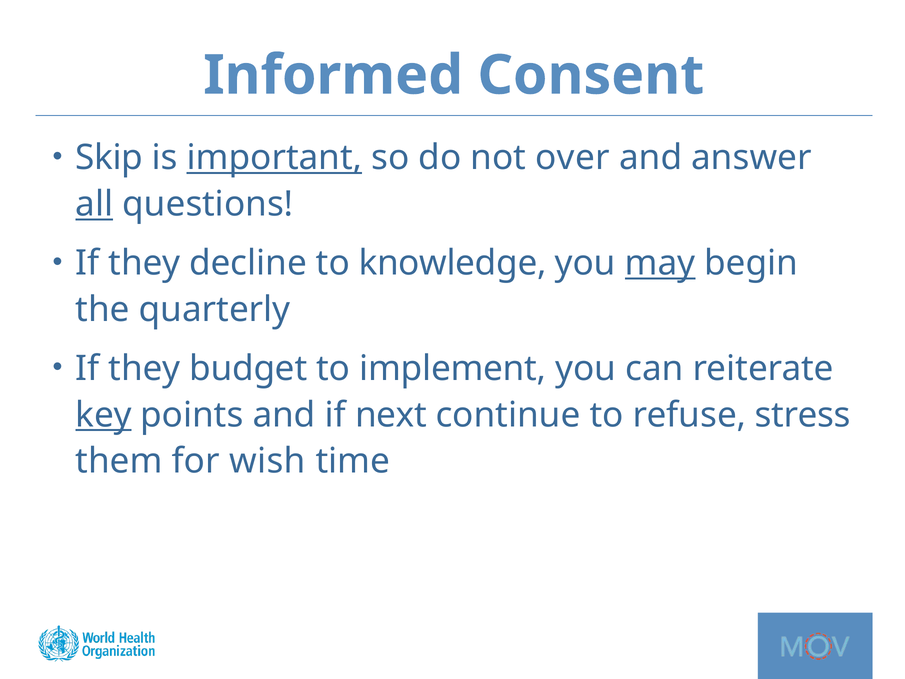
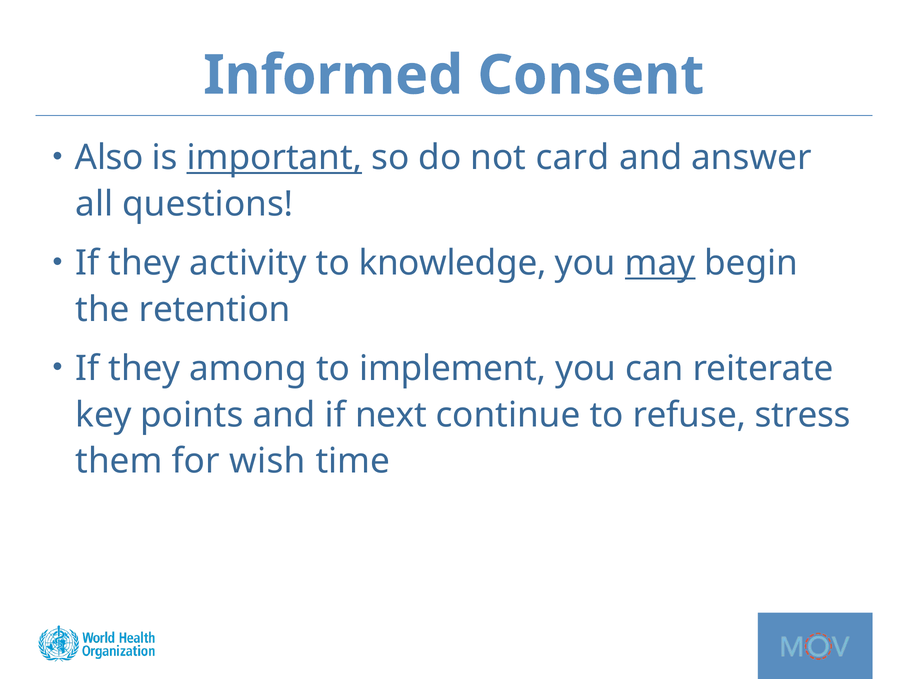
Skip: Skip -> Also (109, 158)
over: over -> card (572, 158)
all underline: present -> none (94, 204)
decline: decline -> activity (248, 263)
quarterly: quarterly -> retention (215, 309)
budget: budget -> among (248, 368)
key underline: present -> none (104, 415)
